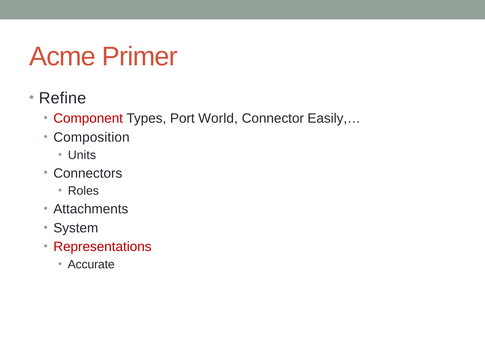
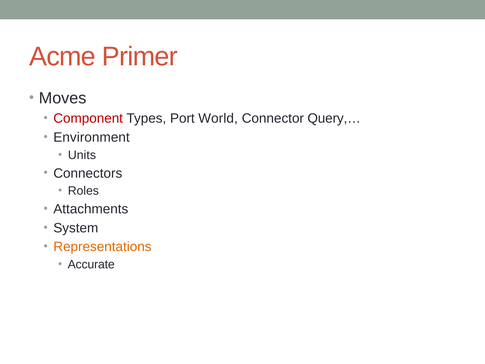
Refine: Refine -> Moves (63, 98)
Easily,…: Easily,… -> Query,… (334, 118)
Composition: Composition -> Environment (92, 137)
Representations colour: red -> orange (102, 247)
